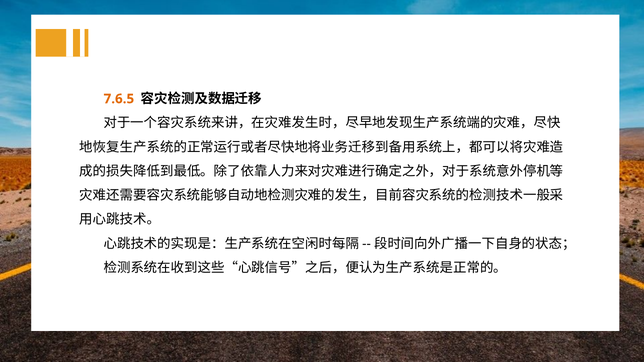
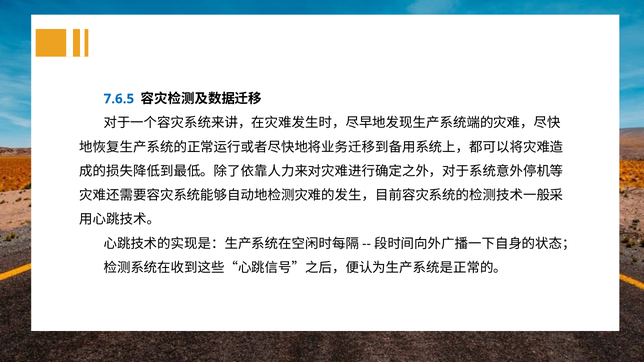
7.6.5 colour: orange -> blue (119, 99)
